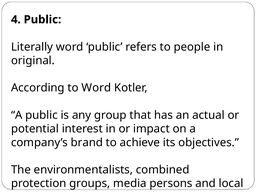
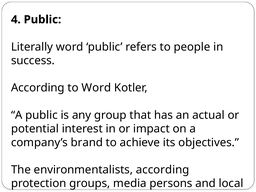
original: original -> success (33, 61)
environmentalists combined: combined -> according (163, 170)
